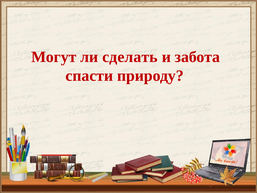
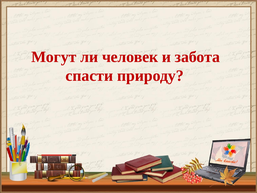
сделать: сделать -> человек (130, 57)
